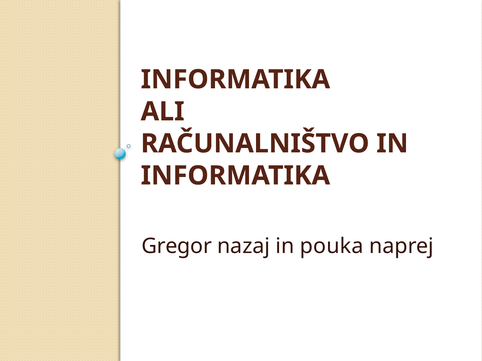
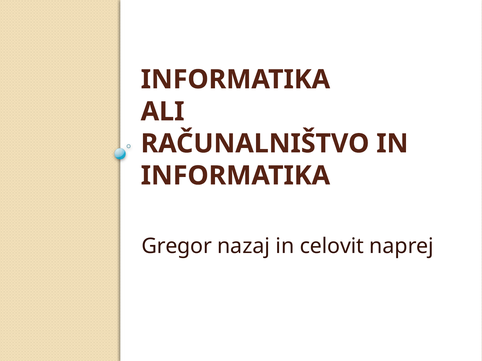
pouka: pouka -> celovit (332, 247)
